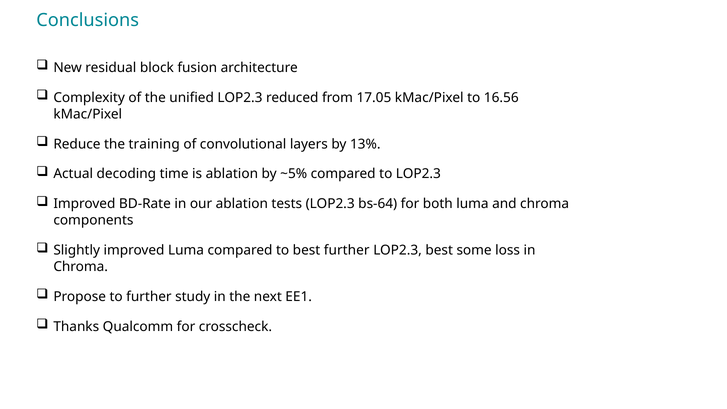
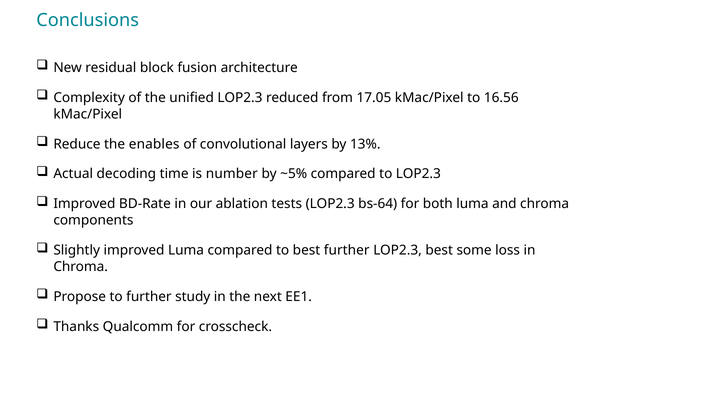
training: training -> enables (154, 144)
is ablation: ablation -> number (232, 174)
